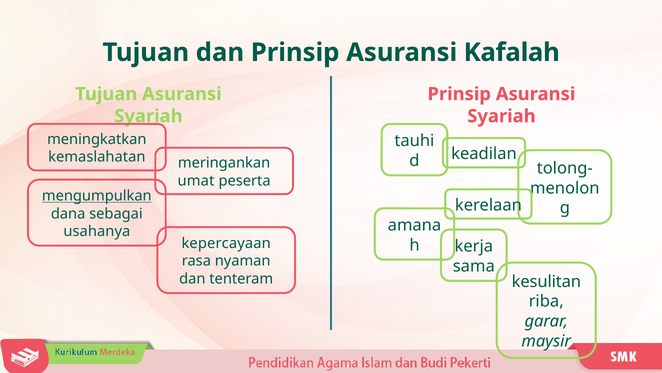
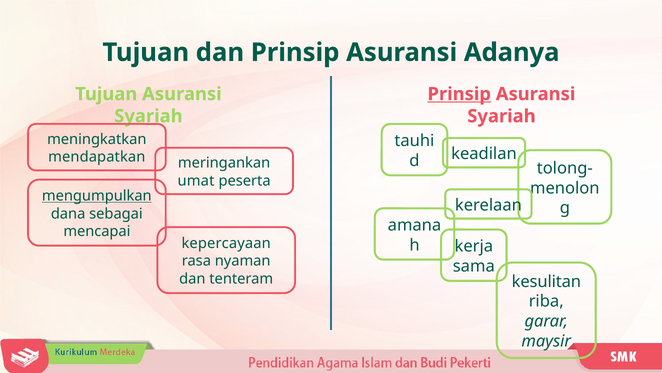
Kafalah: Kafalah -> Adanya (512, 52)
Prinsip underline: none -> present (459, 94)
kemaslahatan: kemaslahatan -> mendapatkan (97, 157)
usahanya: usahanya -> mencapai (97, 231)
